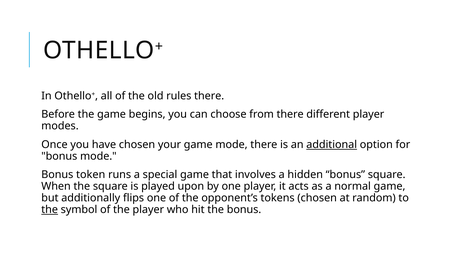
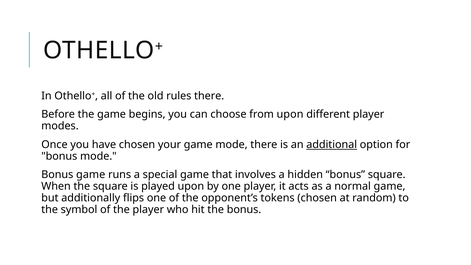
from there: there -> upon (290, 114)
Bonus token: token -> game (91, 175)
the underline: present -> none (50, 210)
